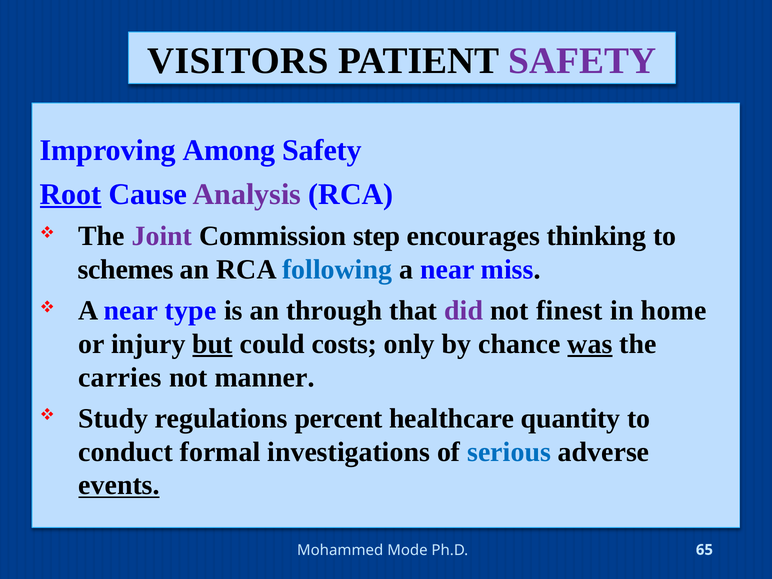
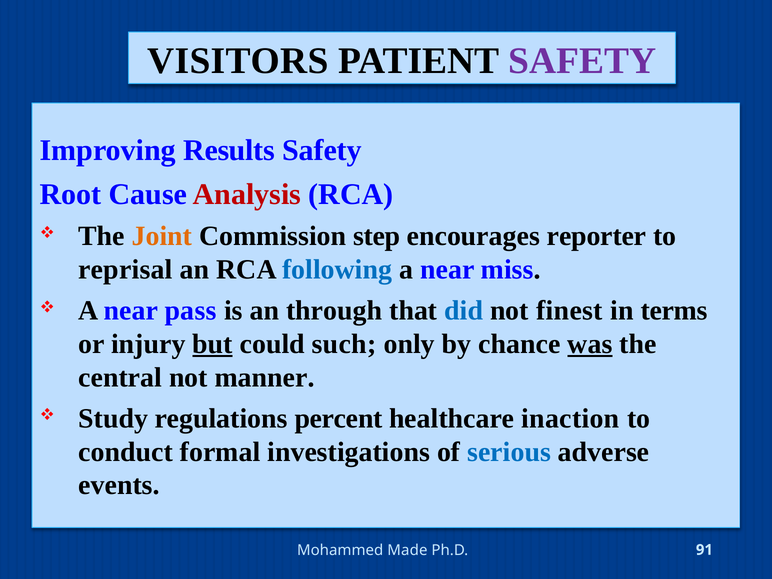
Among: Among -> Results (229, 151)
Root underline: present -> none (71, 194)
Analysis colour: purple -> red (247, 194)
Joint colour: purple -> orange (162, 236)
thinking: thinking -> reporter (597, 236)
schemes: schemes -> reprisal (125, 270)
type: type -> pass (191, 311)
did colour: purple -> blue (464, 311)
home: home -> terms (674, 311)
costs: costs -> such (344, 344)
carries: carries -> central (120, 377)
quantity: quantity -> inaction (570, 418)
events underline: present -> none (119, 485)
Mode: Mode -> Made (407, 550)
65: 65 -> 91 (704, 550)
